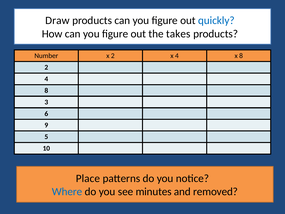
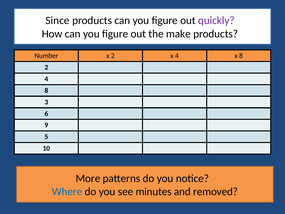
Draw: Draw -> Since (57, 20)
quickly colour: blue -> purple (216, 20)
takes: takes -> make (178, 34)
Place: Place -> More (88, 178)
